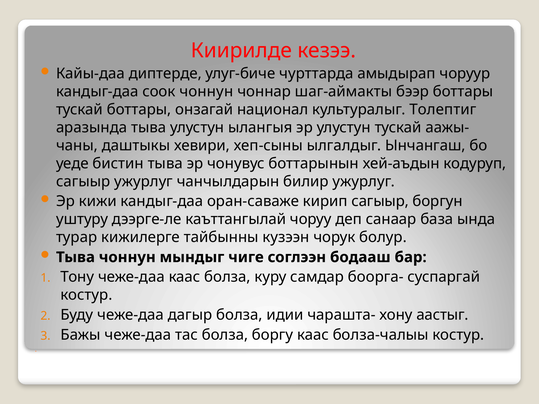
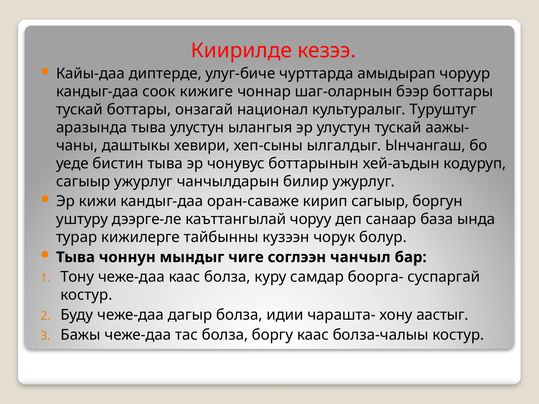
соок чоннун: чоннун -> кижиге (206, 92)
шаг-аймакты: шаг-аймакты -> шаг-оларнын (344, 92)
Толептиг: Толептиг -> Туруштуг (443, 110)
бодааш: бодааш -> чанчыл (360, 257)
